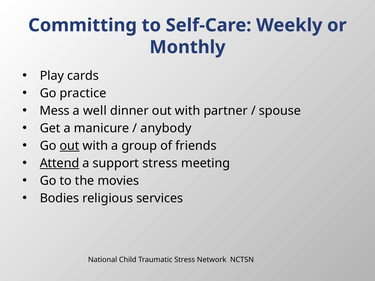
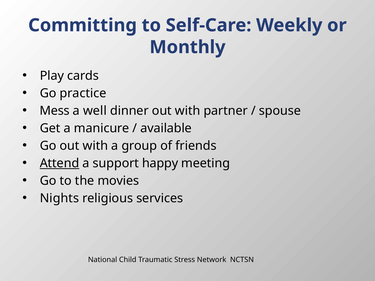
anybody: anybody -> available (166, 128)
out underline: present -> none (70, 146)
support stress: stress -> happy (160, 163)
Bodies: Bodies -> Nights (59, 198)
